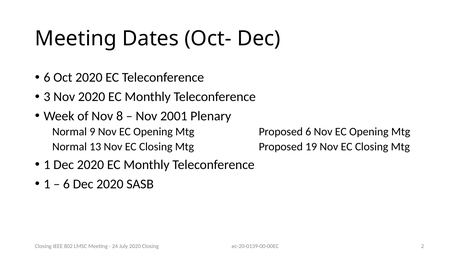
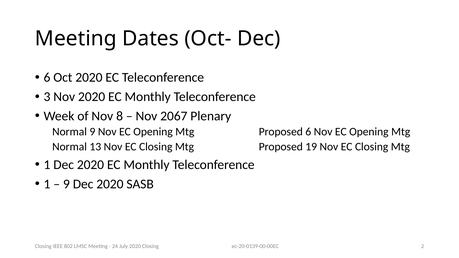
2001: 2001 -> 2067 (174, 116)
6: 6 -> 9 (66, 184)
